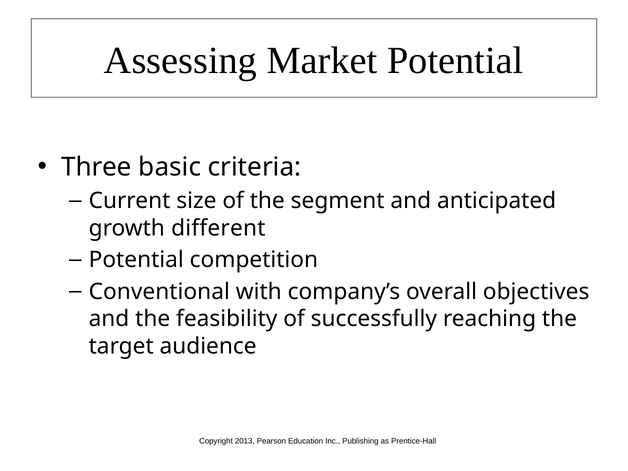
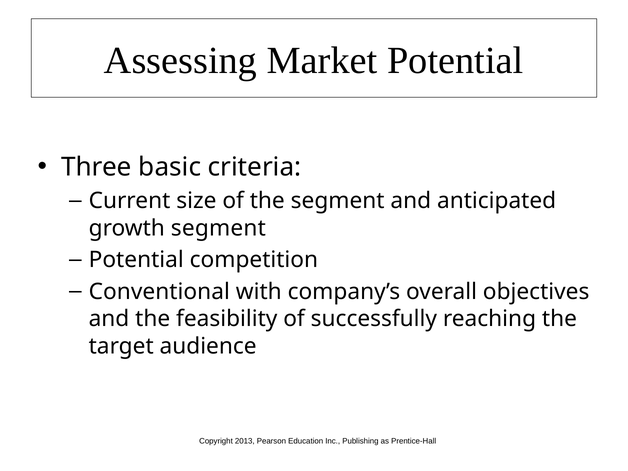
growth different: different -> segment (218, 228)
